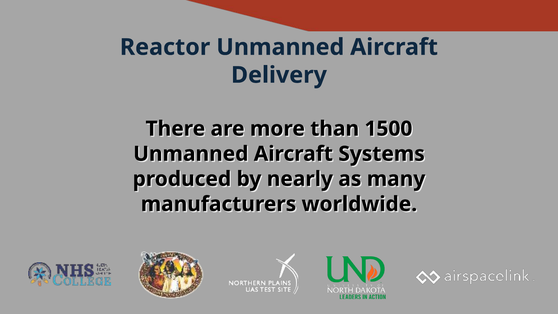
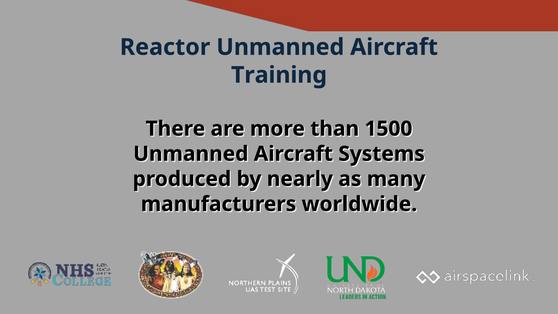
Delivery: Delivery -> Training (279, 75)
